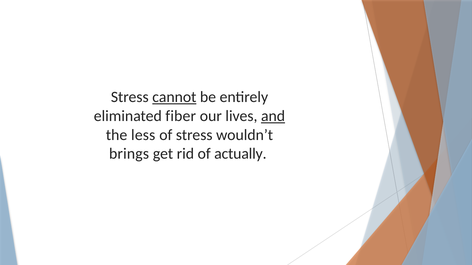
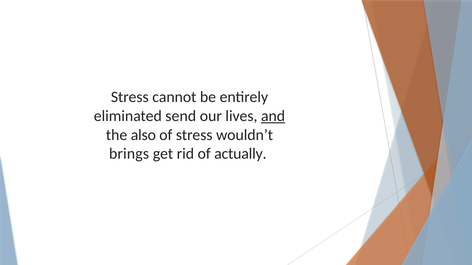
cannot underline: present -> none (174, 97)
fiber: fiber -> send (181, 116)
less: less -> also (143, 135)
